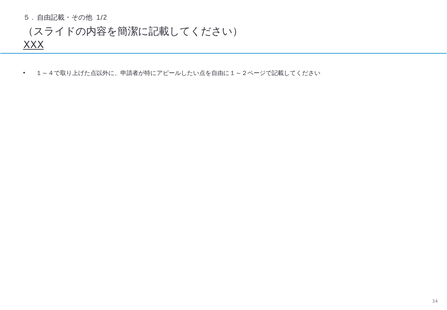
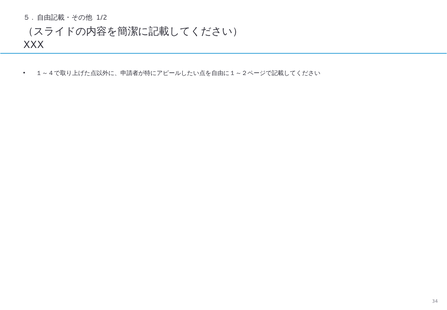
XXX underline: present -> none (33, 45)
